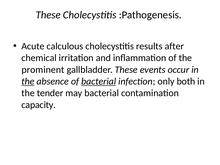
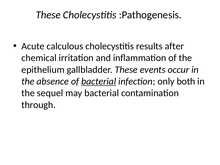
prominent: prominent -> epithelium (43, 70)
the underline: present -> none (28, 81)
tender: tender -> sequel (50, 93)
capacity: capacity -> through (39, 105)
